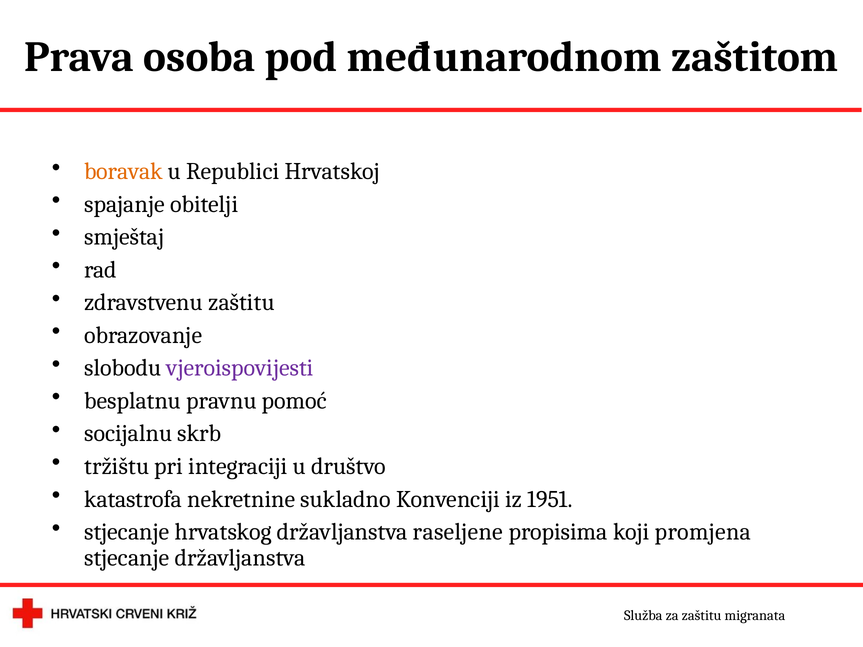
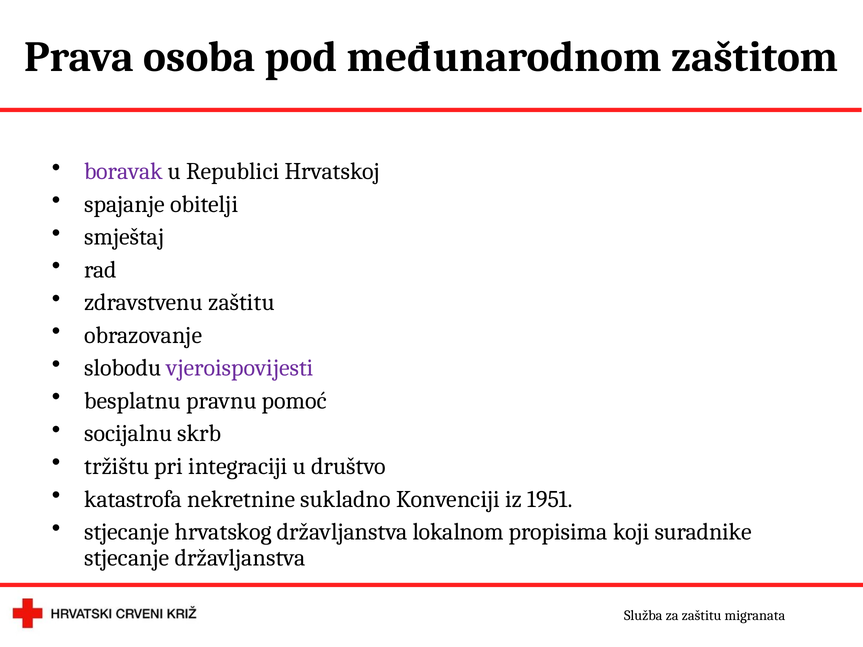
boravak colour: orange -> purple (124, 171)
raseljene: raseljene -> lokalnom (458, 532)
promjena: promjena -> suradnike (703, 532)
